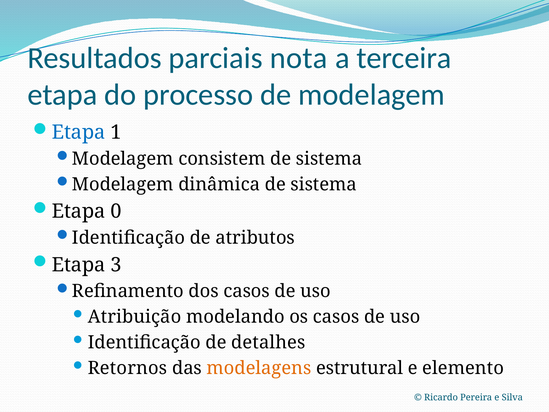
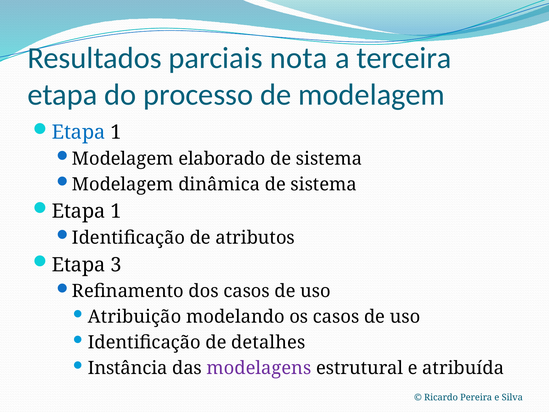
consistem: consistem -> elaborado (222, 159)
0: 0 -> 1 (116, 211)
Retornos: Retornos -> Instância (128, 368)
modelagens colour: orange -> purple (259, 368)
elemento: elemento -> atribuída (463, 368)
